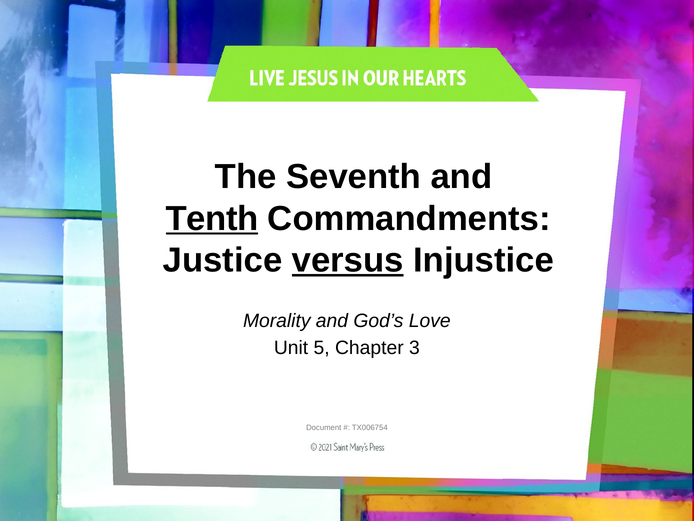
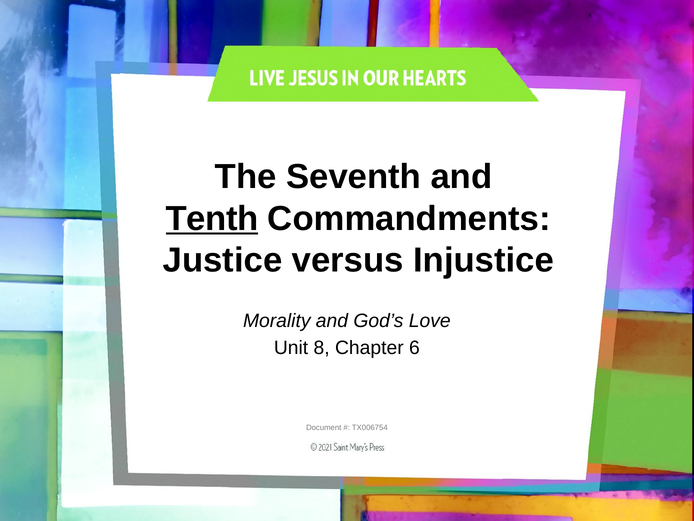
versus underline: present -> none (348, 260)
5: 5 -> 8 (322, 348)
3: 3 -> 6 (414, 348)
